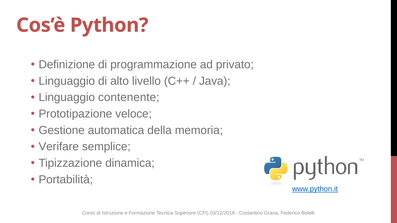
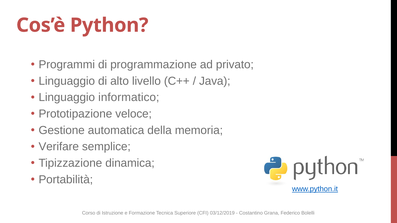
Definizione: Definizione -> Programmi (67, 65)
contenente: contenente -> informatico (129, 98)
